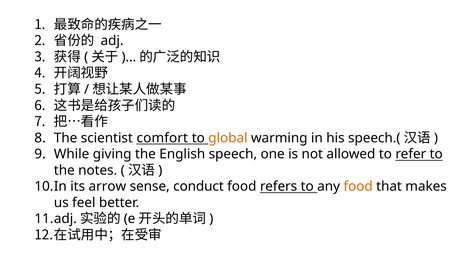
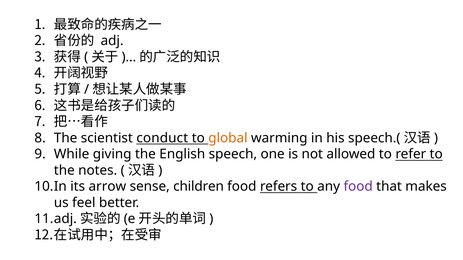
comfort: comfort -> conduct (162, 138)
conduct: conduct -> children (199, 187)
food colour: orange -> purple (358, 187)
